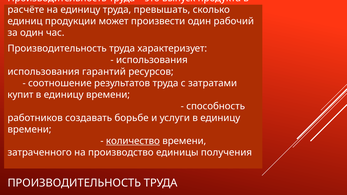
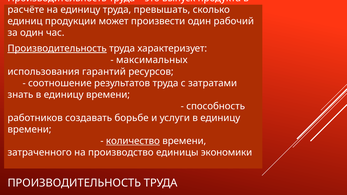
Производительность underline: none -> present (57, 49)
использования: использования -> максимальных (152, 60)
купит: купит -> знать (20, 95)
получения: получения -> экономики (227, 153)
